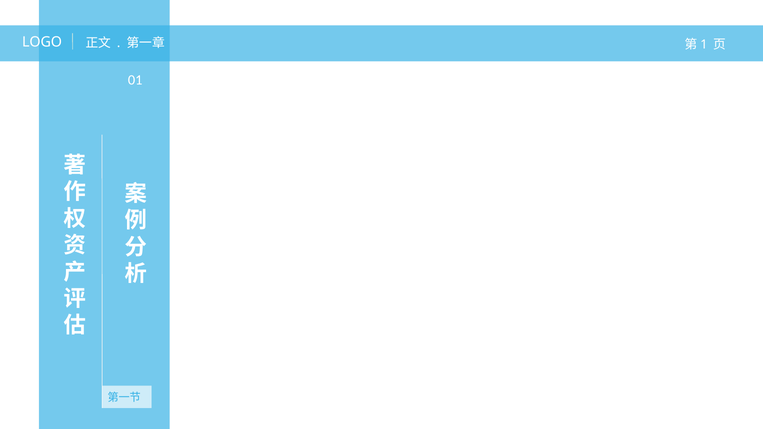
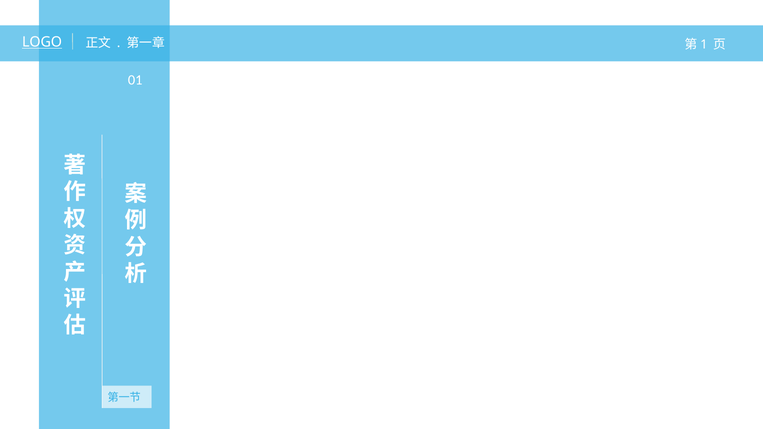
LOGO underline: none -> present (42, 42)
